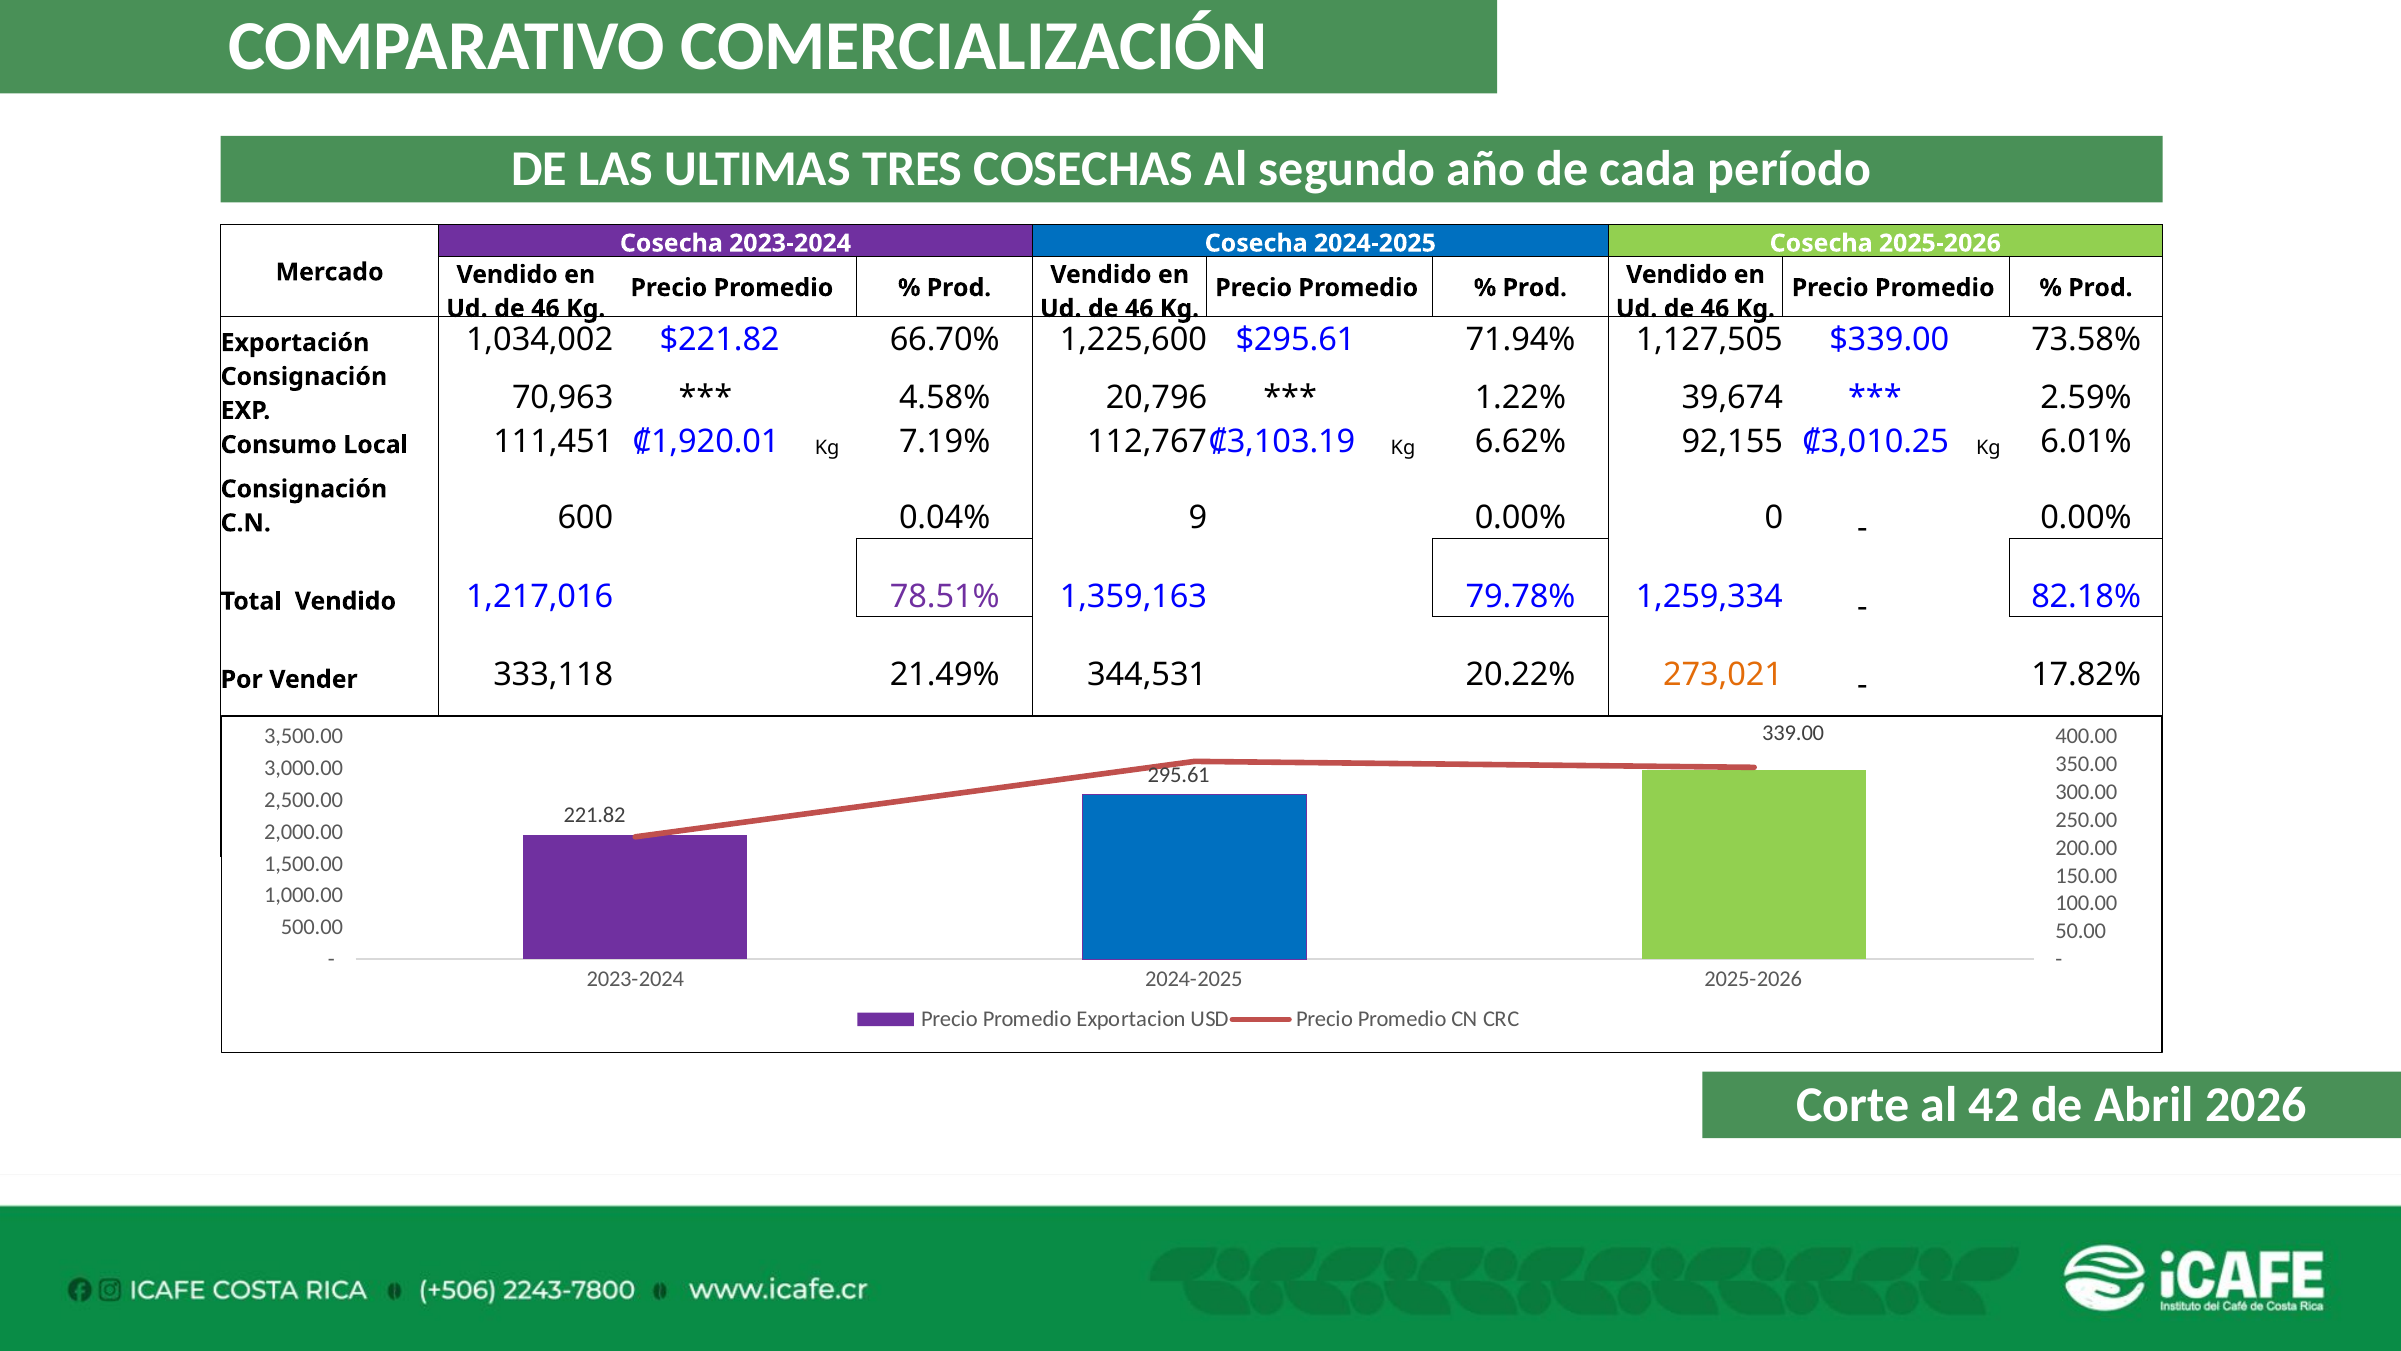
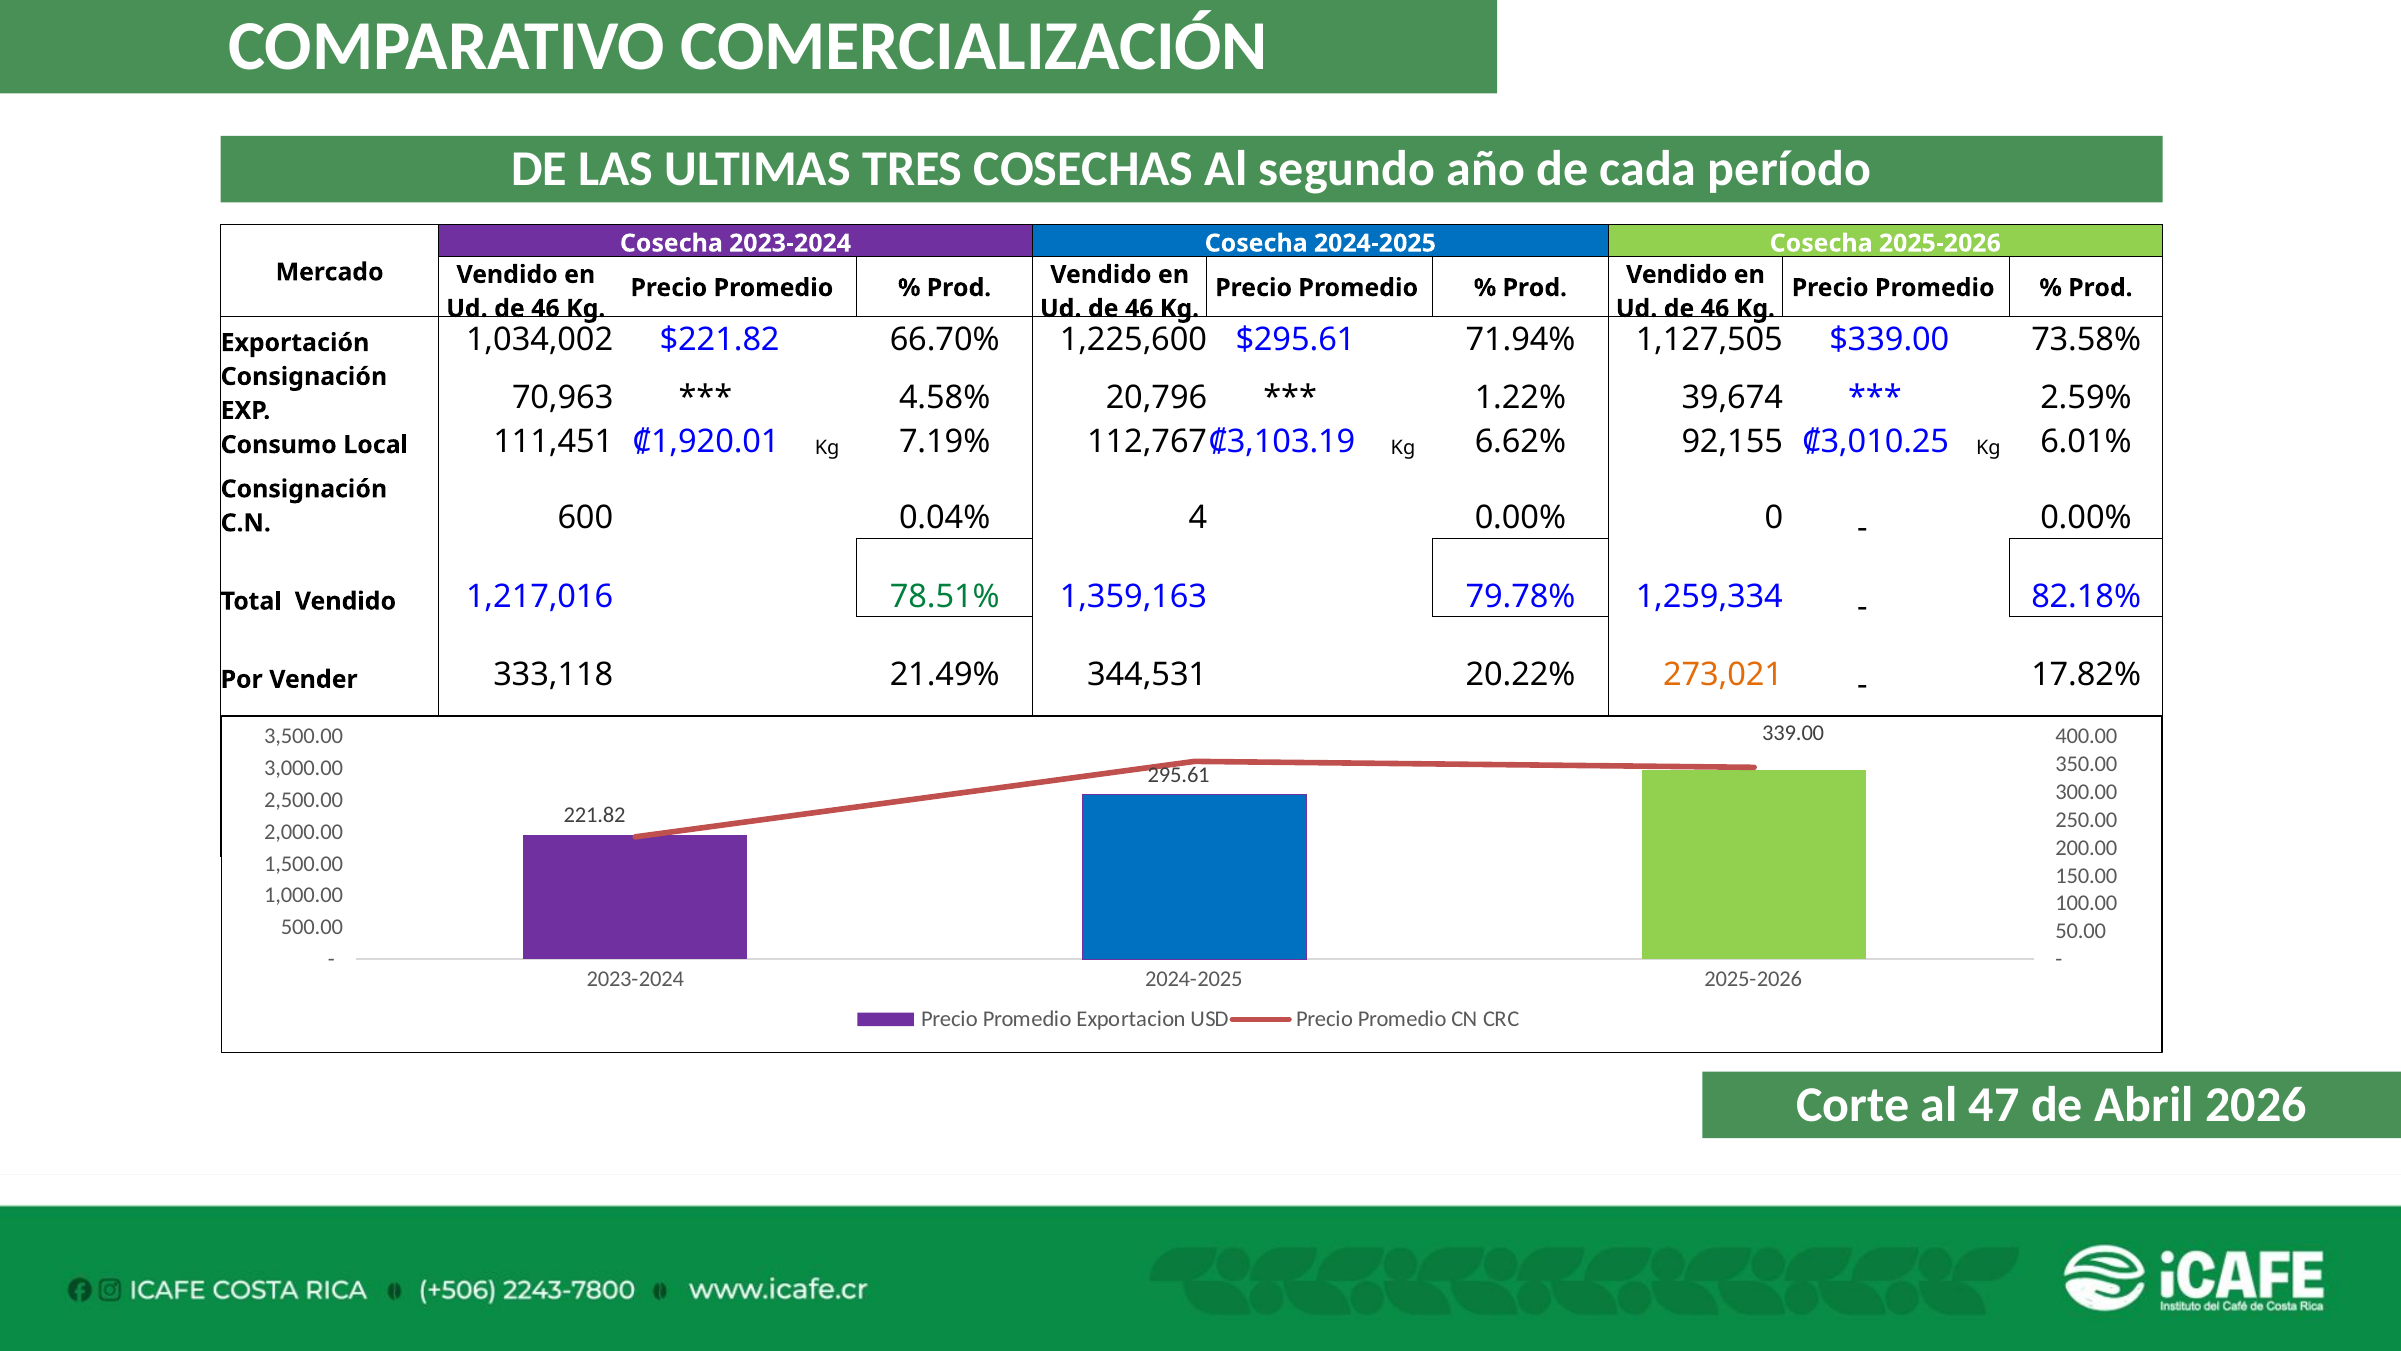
9: 9 -> 4 (1198, 518)
78.51% colour: purple -> green (945, 596)
42: 42 -> 47 (1994, 1104)
